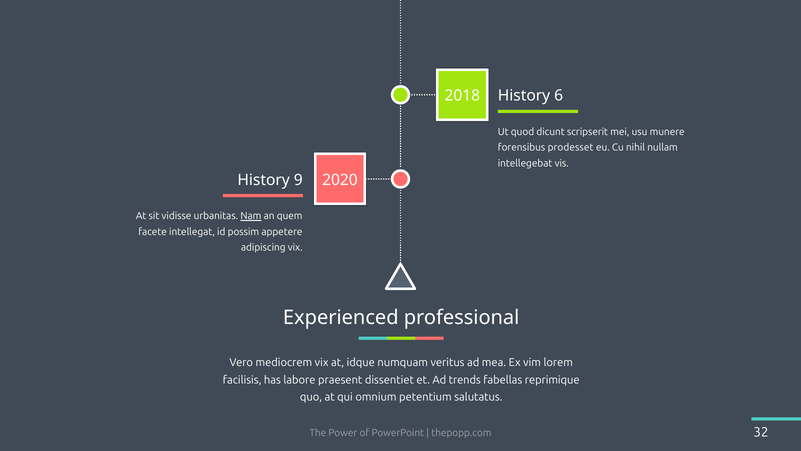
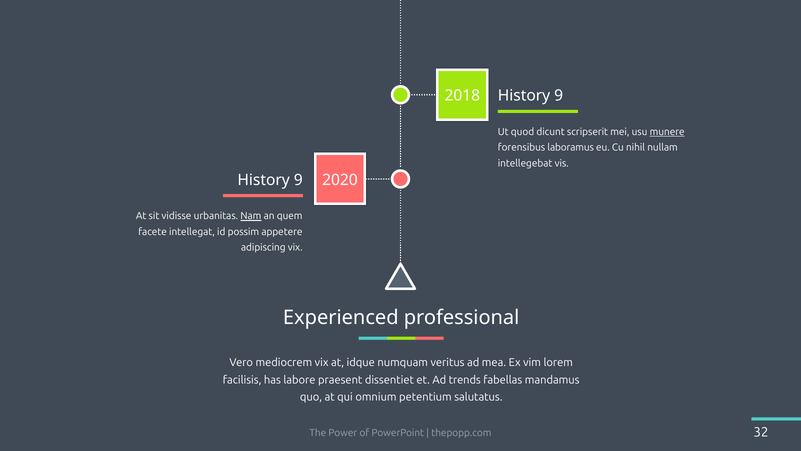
6: 6 -> 9 (559, 96)
munere underline: none -> present (667, 132)
prodesset: prodesset -> laboramus (571, 147)
reprimique: reprimique -> mandamus (552, 379)
